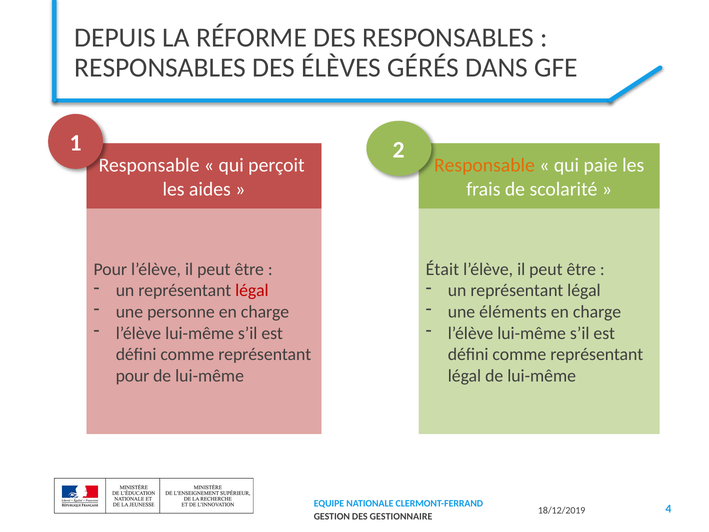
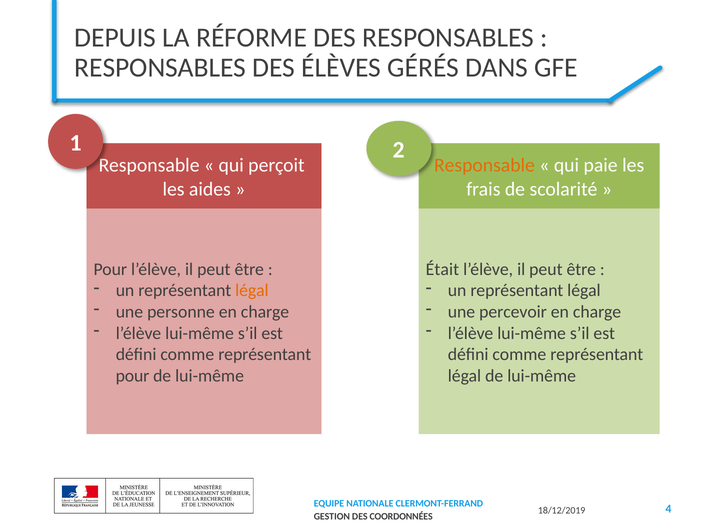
légal colour: red -> orange (252, 291)
éléments: éléments -> percevoir (513, 312)
GESTIONNAIRE: GESTIONNAIRE -> COORDONNÉES (401, 516)
